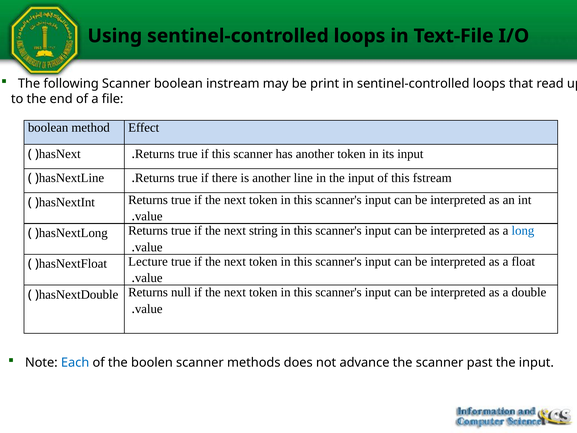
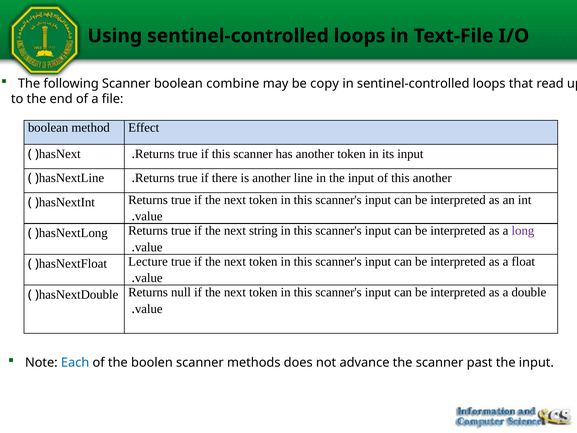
instream: instream -> combine (233, 84)
print: print -> copy (325, 84)
this fstream: fstream -> another (432, 178)
long colour: blue -> purple (523, 231)
